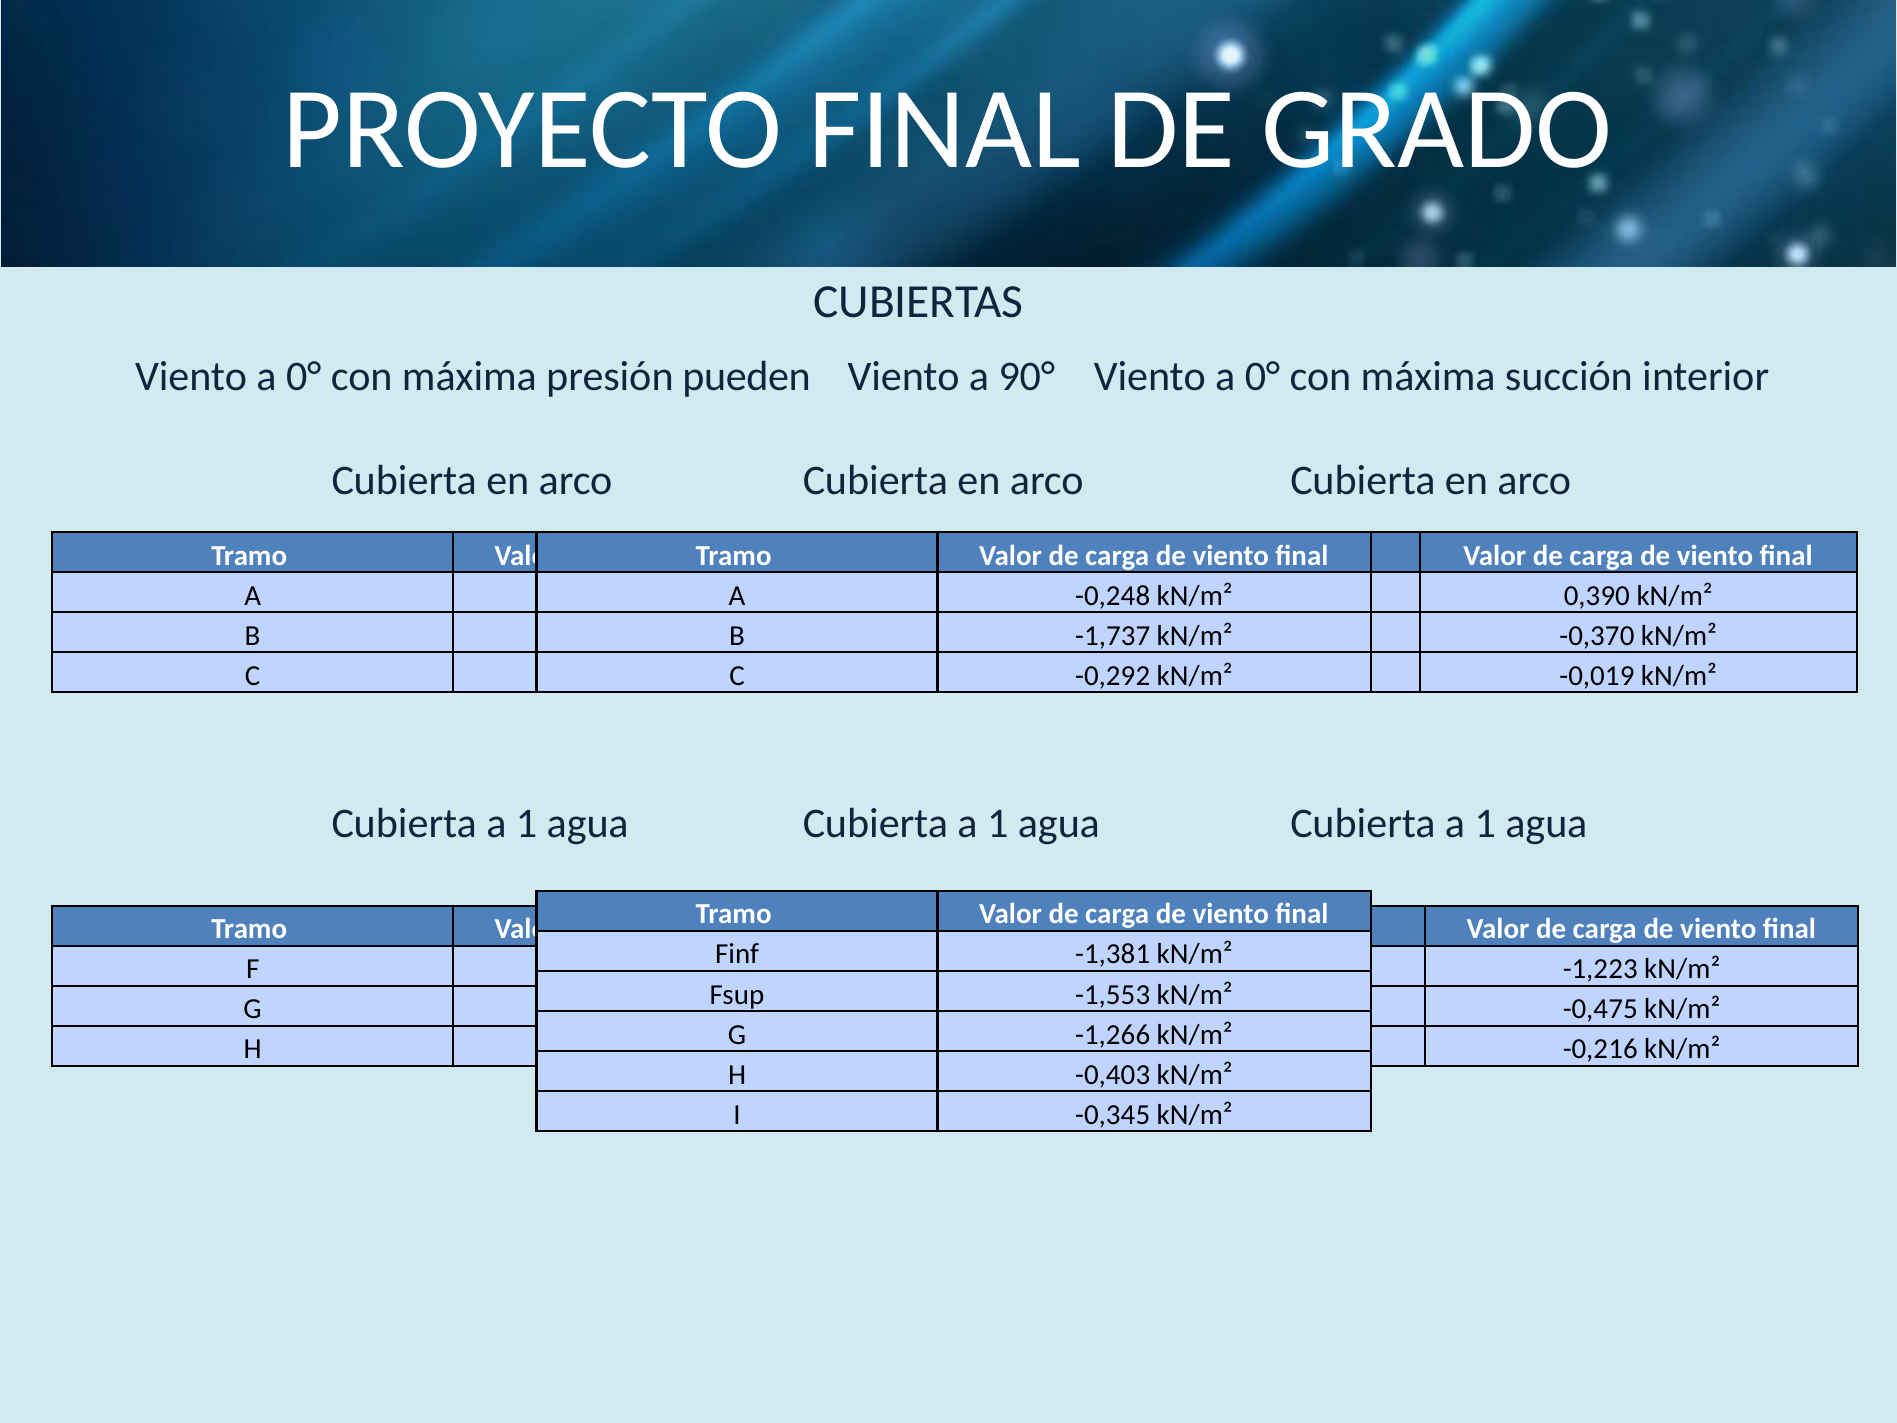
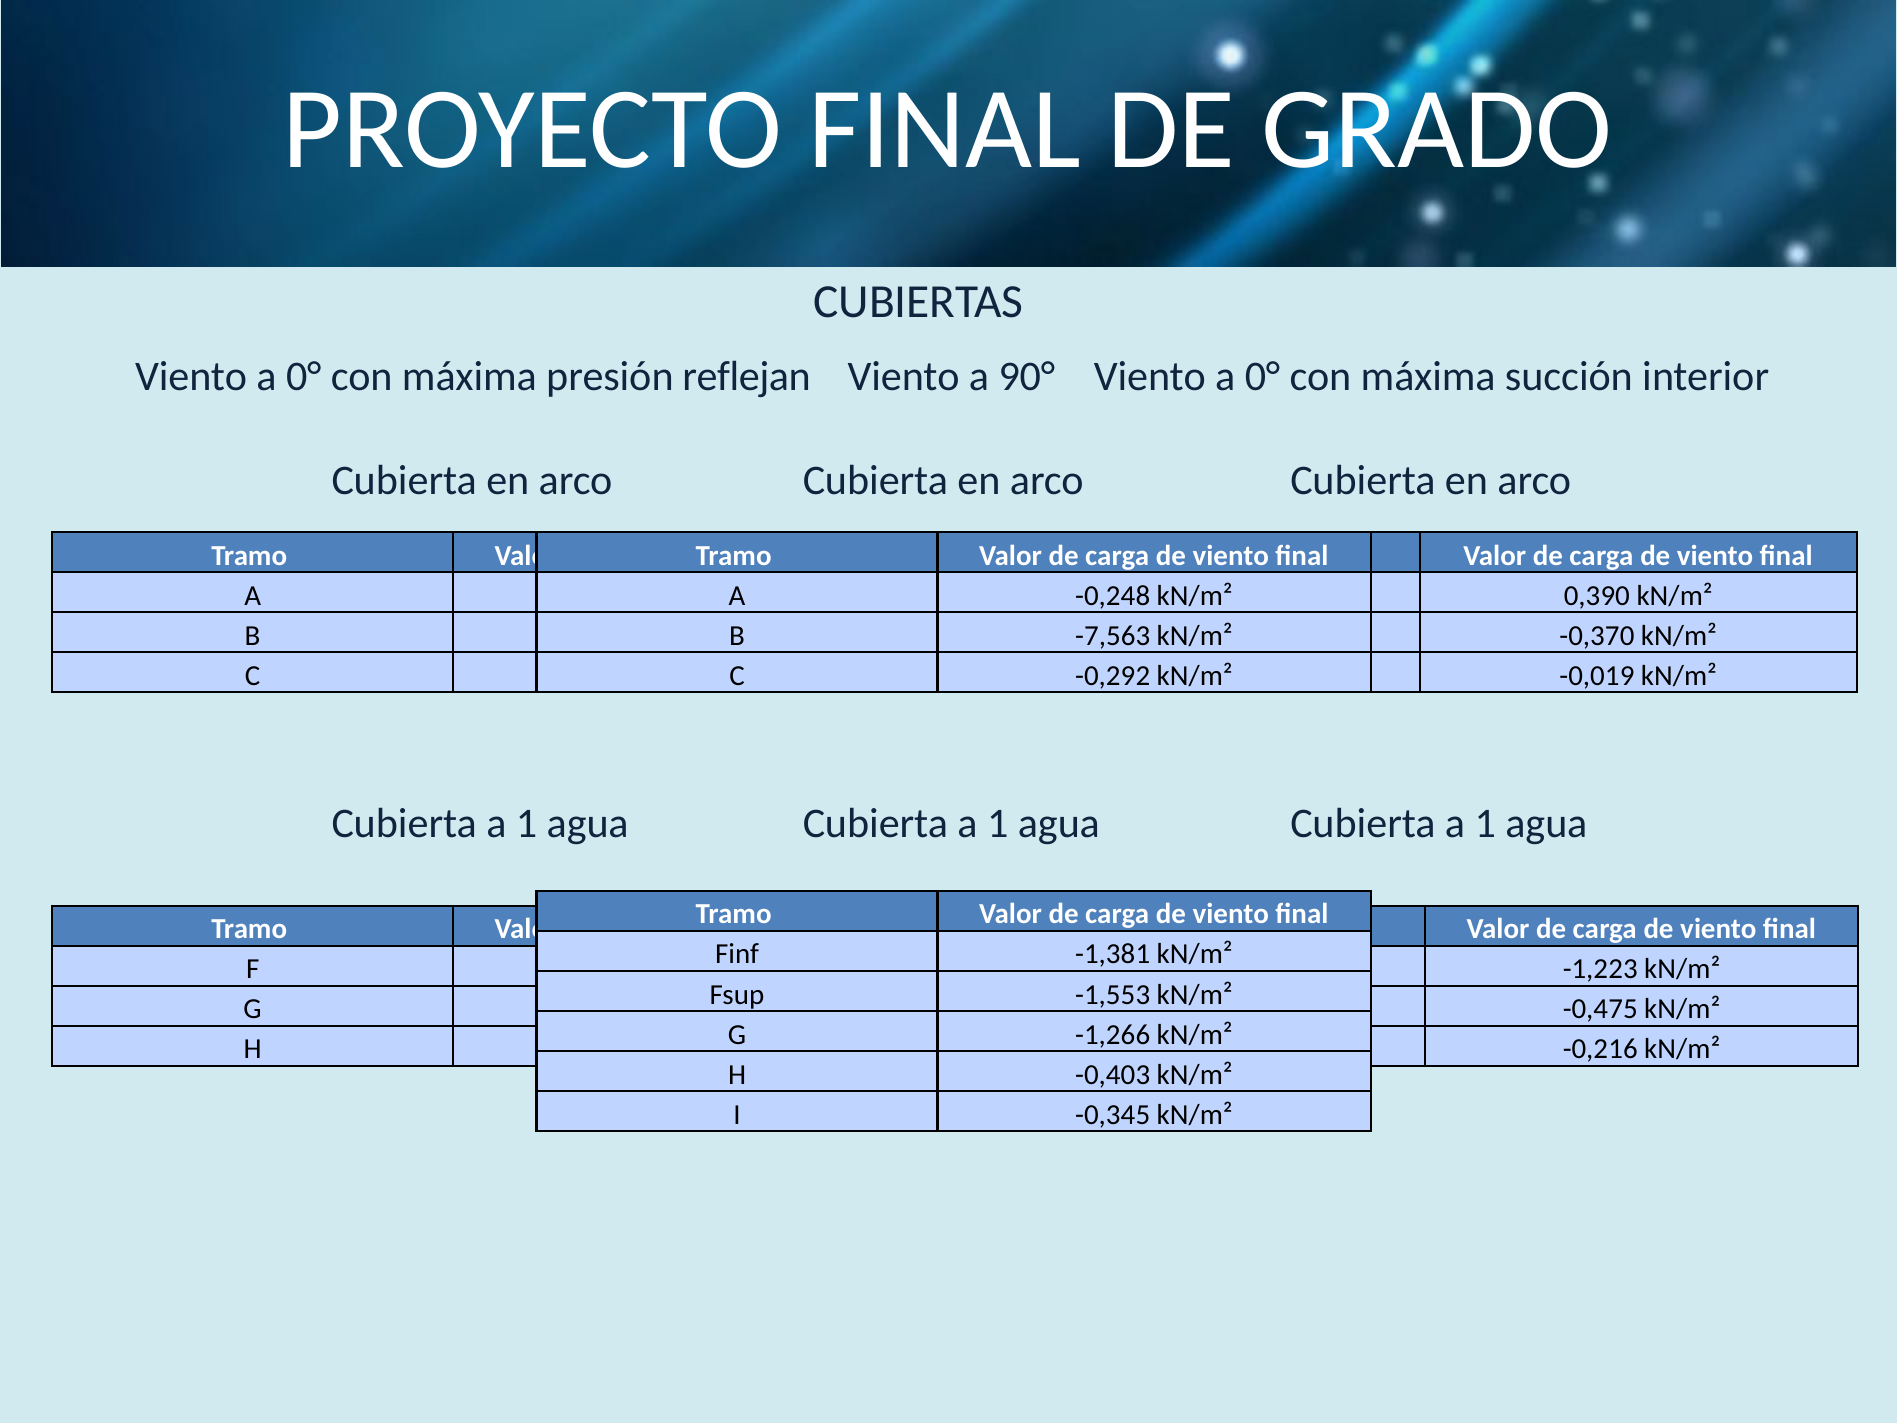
pueden: pueden -> reflejan (747, 376)
-1,737: -1,737 -> -7,563 (1113, 636)
